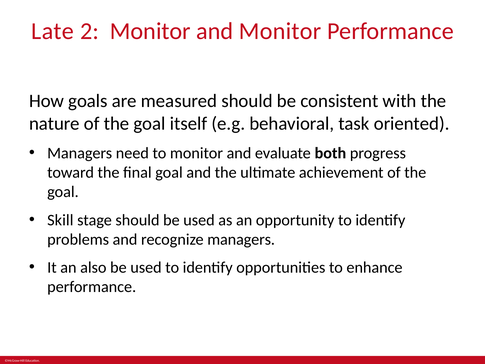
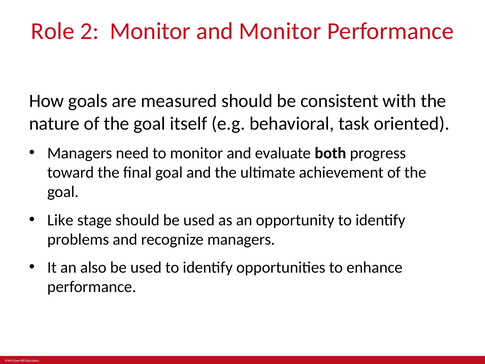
Late: Late -> Role (53, 31)
Skill: Skill -> Like (60, 220)
